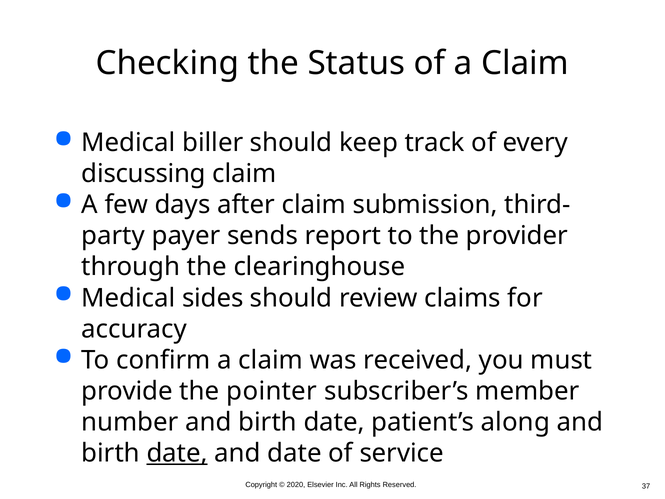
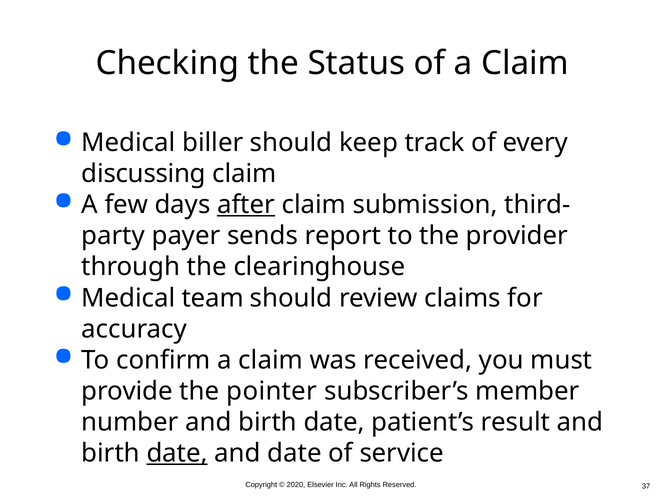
after underline: none -> present (246, 205)
sides: sides -> team (213, 298)
along: along -> result (515, 422)
